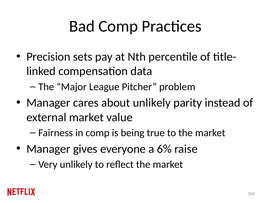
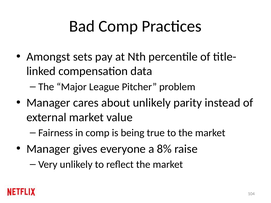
Precision: Precision -> Amongst (48, 57)
6%: 6% -> 8% (164, 149)
